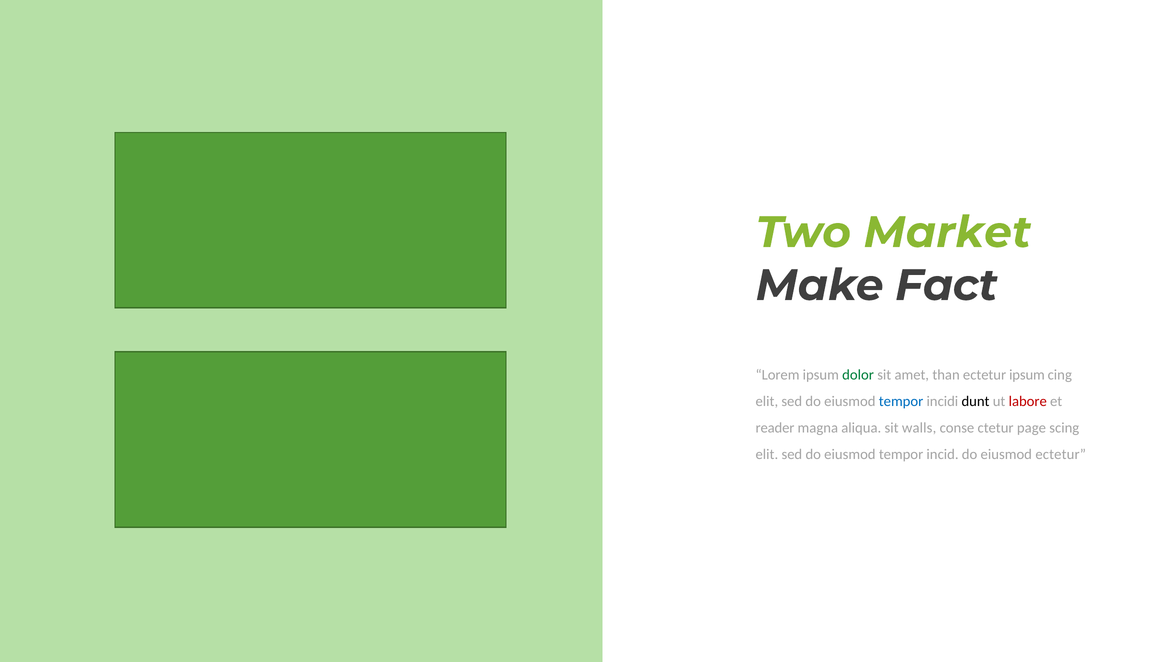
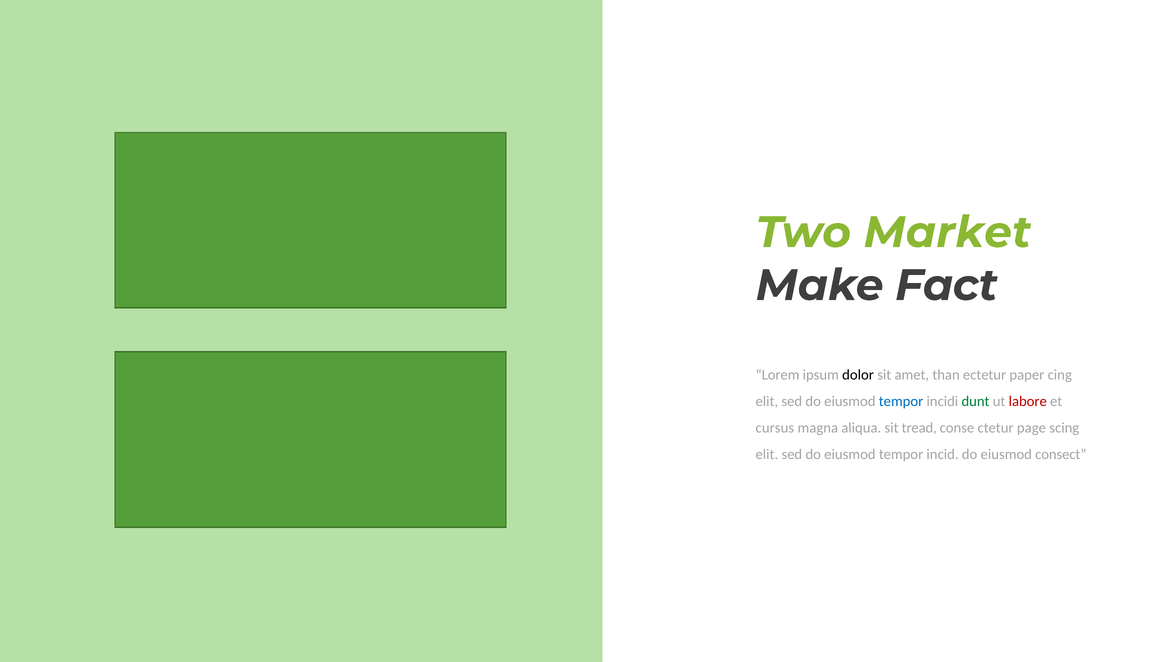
dolor colour: green -> black (858, 375)
ectetur ipsum: ipsum -> paper (1027, 375)
dunt colour: black -> green (976, 401)
reader: reader -> cursus (775, 428)
walls: walls -> tread (919, 428)
eiusmod ectetur: ectetur -> consect (1061, 454)
